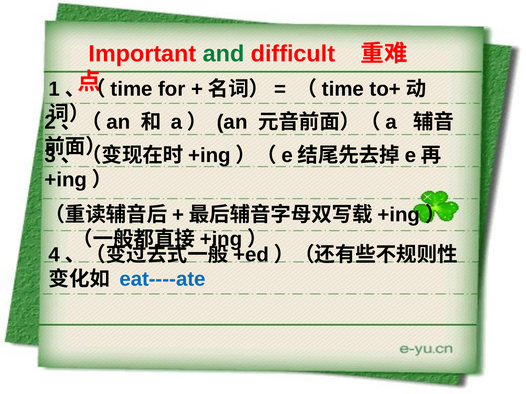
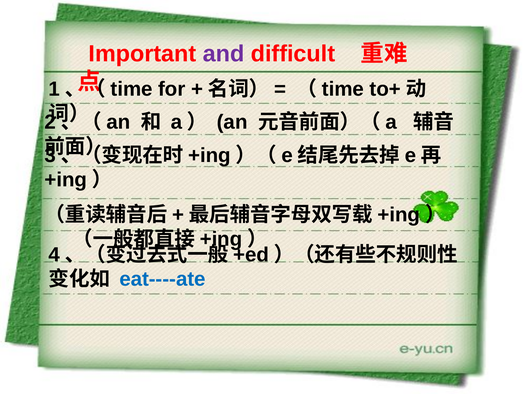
and colour: green -> purple (224, 54)
